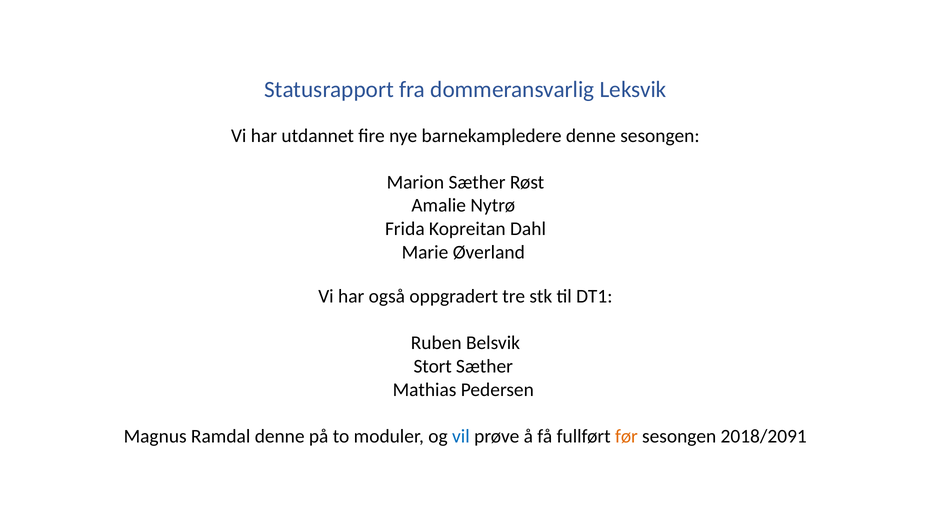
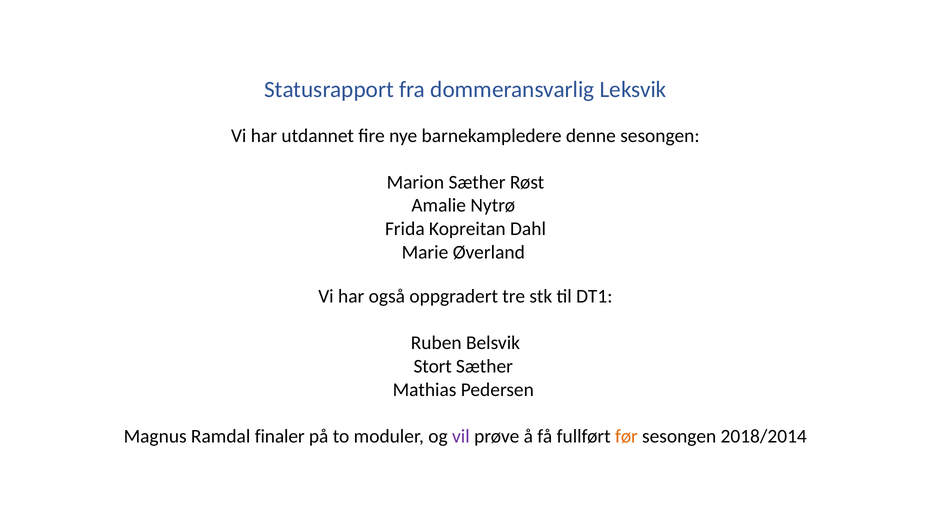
Ramdal denne: denne -> finaler (280, 436)
vil colour: blue -> purple (461, 436)
2018/2091: 2018/2091 -> 2018/2014 (764, 436)
